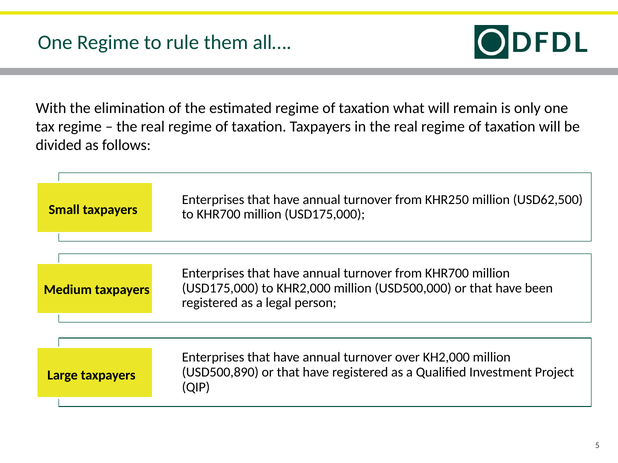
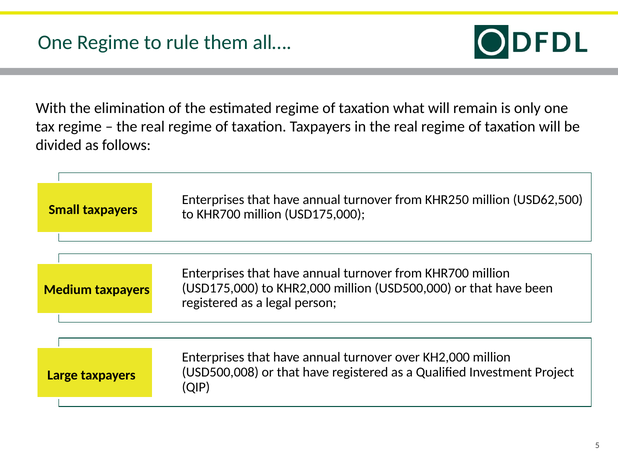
USD500,890: USD500,890 -> USD500,008 (220, 373)
